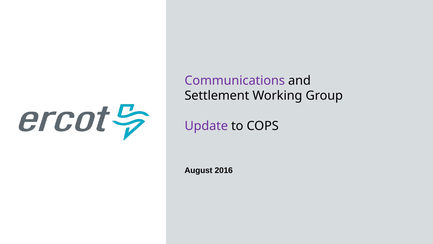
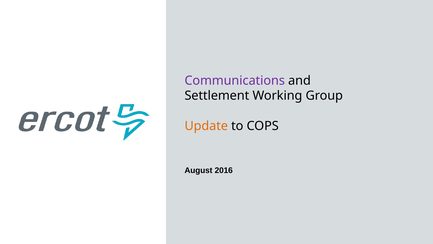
Update colour: purple -> orange (206, 126)
